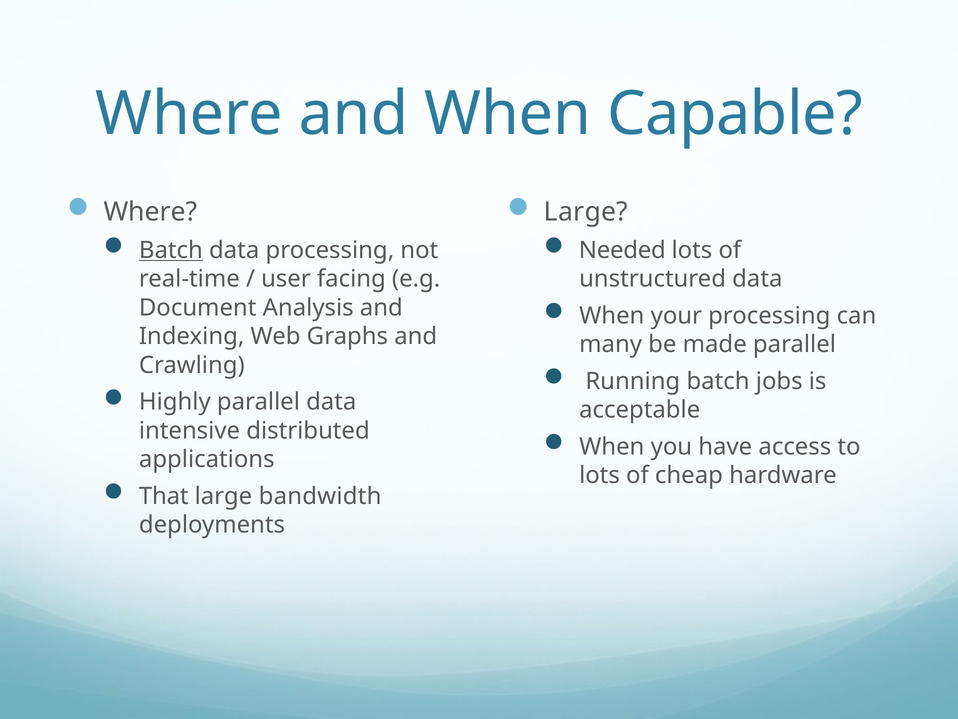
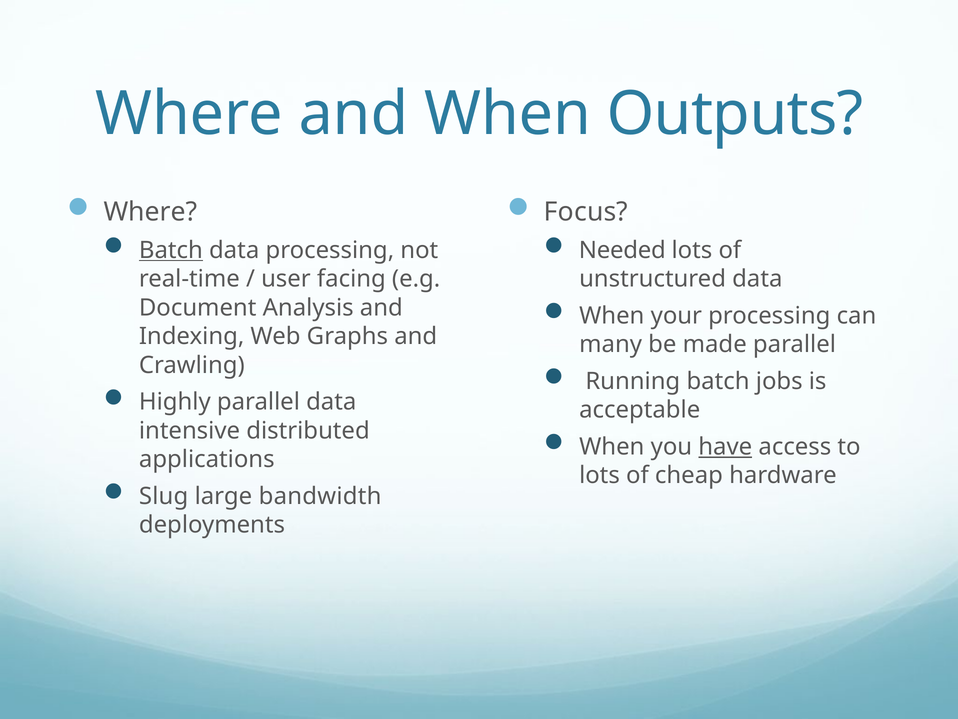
Capable: Capable -> Outputs (735, 114)
Large: Large -> Focus (586, 212)
have underline: none -> present (725, 446)
That: That -> Slug (164, 496)
